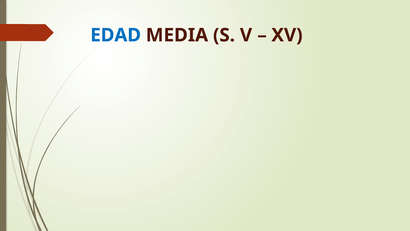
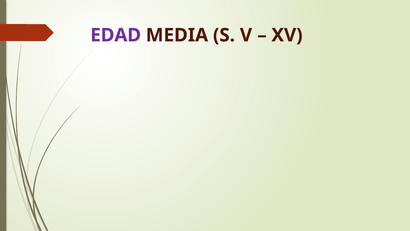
EDAD colour: blue -> purple (116, 35)
